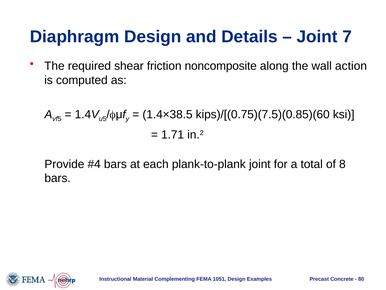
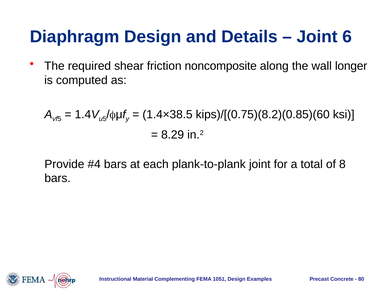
7: 7 -> 6 (347, 37)
action: action -> longer (351, 66)
kips)/[(0.75)(7.5)(0.85)(60: kips)/[(0.75)(7.5)(0.85)(60 -> kips)/[(0.75)(8.2)(0.85)(60 (263, 114)
1.71: 1.71 -> 8.29 (173, 135)
